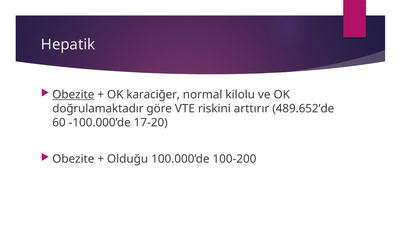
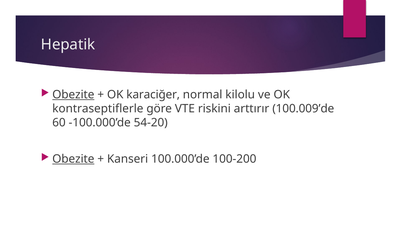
doğrulamaktadır: doğrulamaktadır -> kontraseptiflerle (98, 109)
489.652’de: 489.652’de -> 100.009’de (303, 109)
17-20: 17-20 -> 54-20 (151, 123)
Obezite underline: none -> present (73, 159)
Olduğu: Olduğu -> Kanseri (128, 159)
